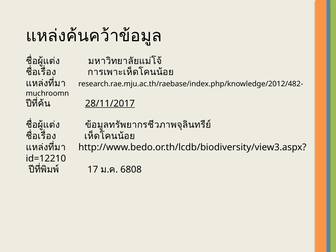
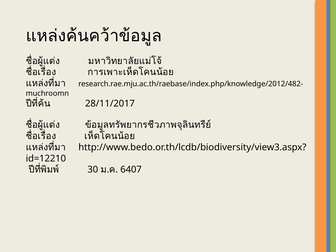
28/11/2017 underline: present -> none (110, 104)
17: 17 -> 30 (93, 170)
6808: 6808 -> 6407 (131, 170)
